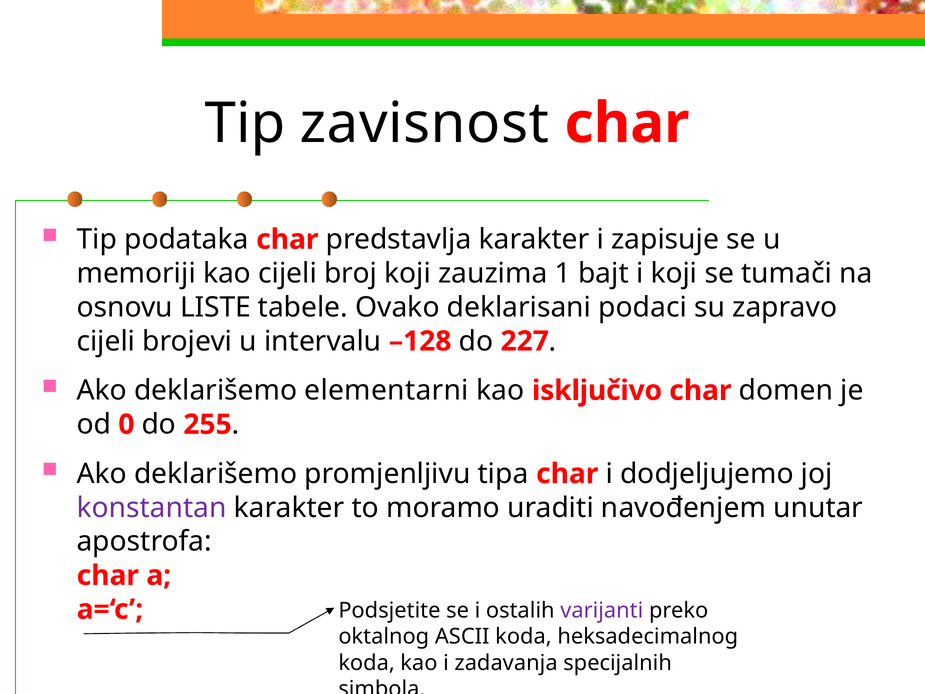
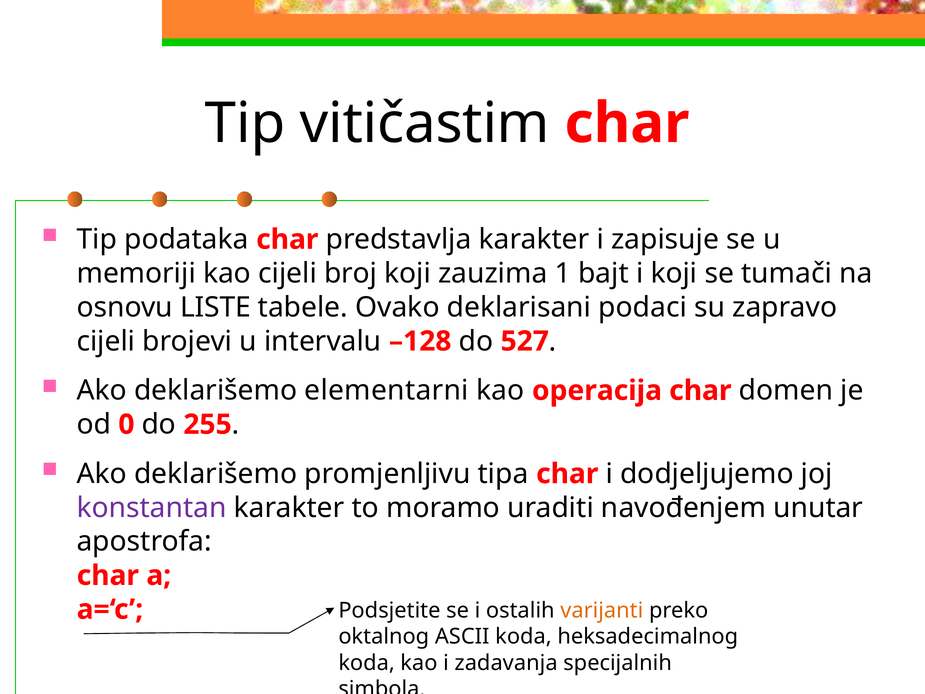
zavisnost: zavisnost -> vitičastim (425, 123)
227: 227 -> 527 (525, 341)
isključivo: isključivo -> operacija (597, 390)
varijanti colour: purple -> orange (602, 610)
